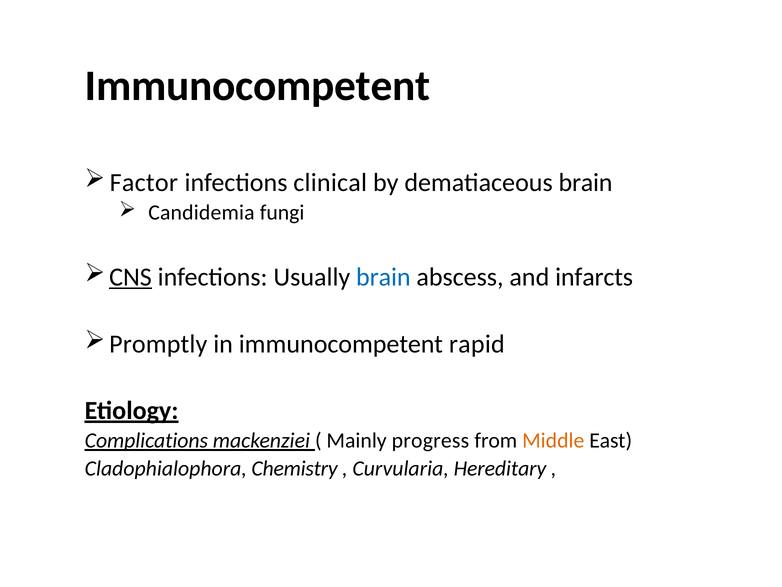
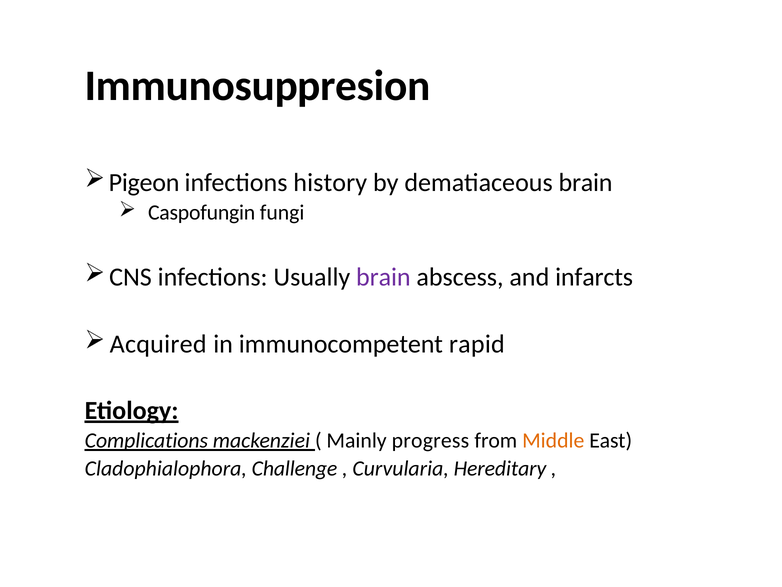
Immunocompetent: Immunocompetent -> Immunosuppresion (258, 86)
Factor: Factor -> Pigeon (144, 182)
clinical: clinical -> history (330, 182)
Candidemia: Candidemia -> Caspofungin (202, 213)
CNS underline: present -> none (130, 277)
brain colour: blue -> purple (383, 277)
Promptly: Promptly -> Acquired (158, 344)
Chemistry: Chemistry -> Challenge (294, 468)
